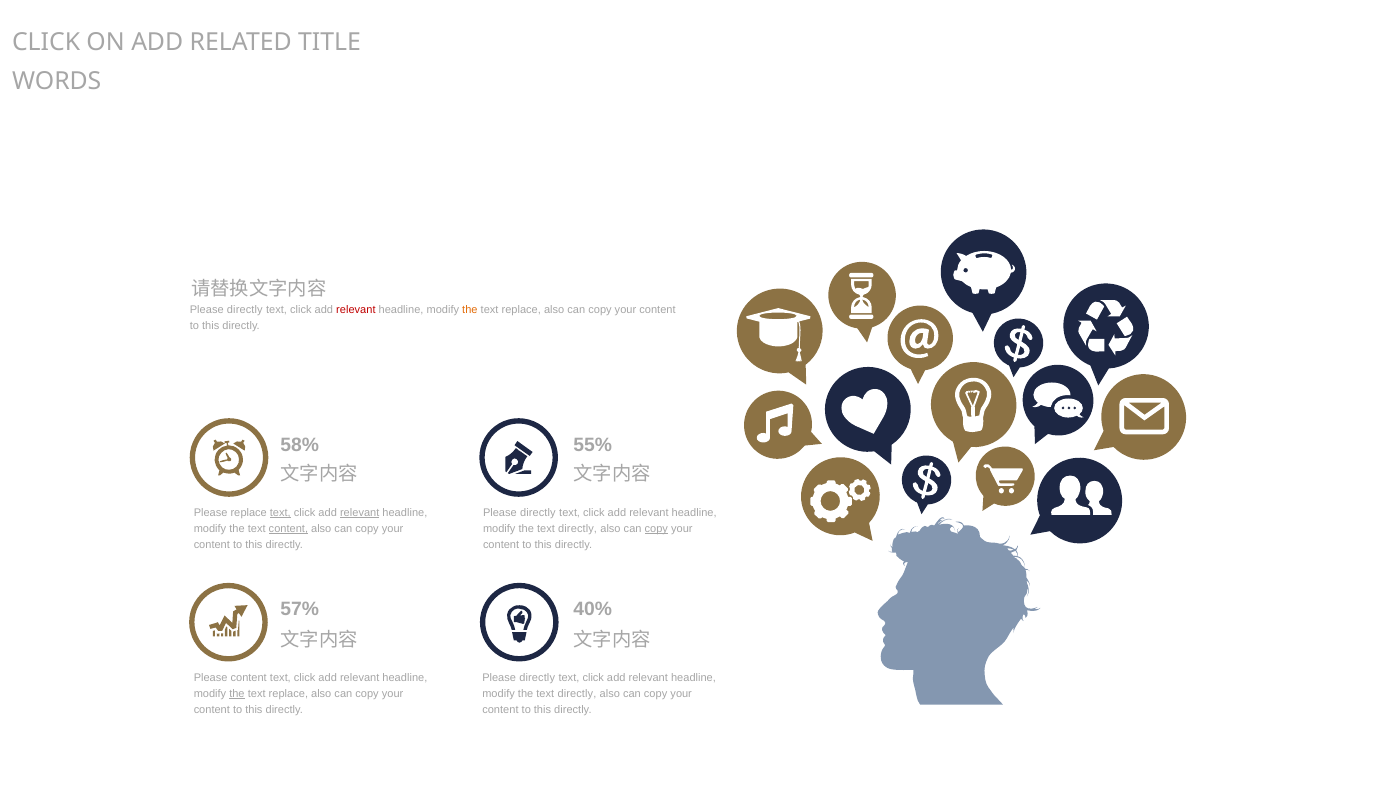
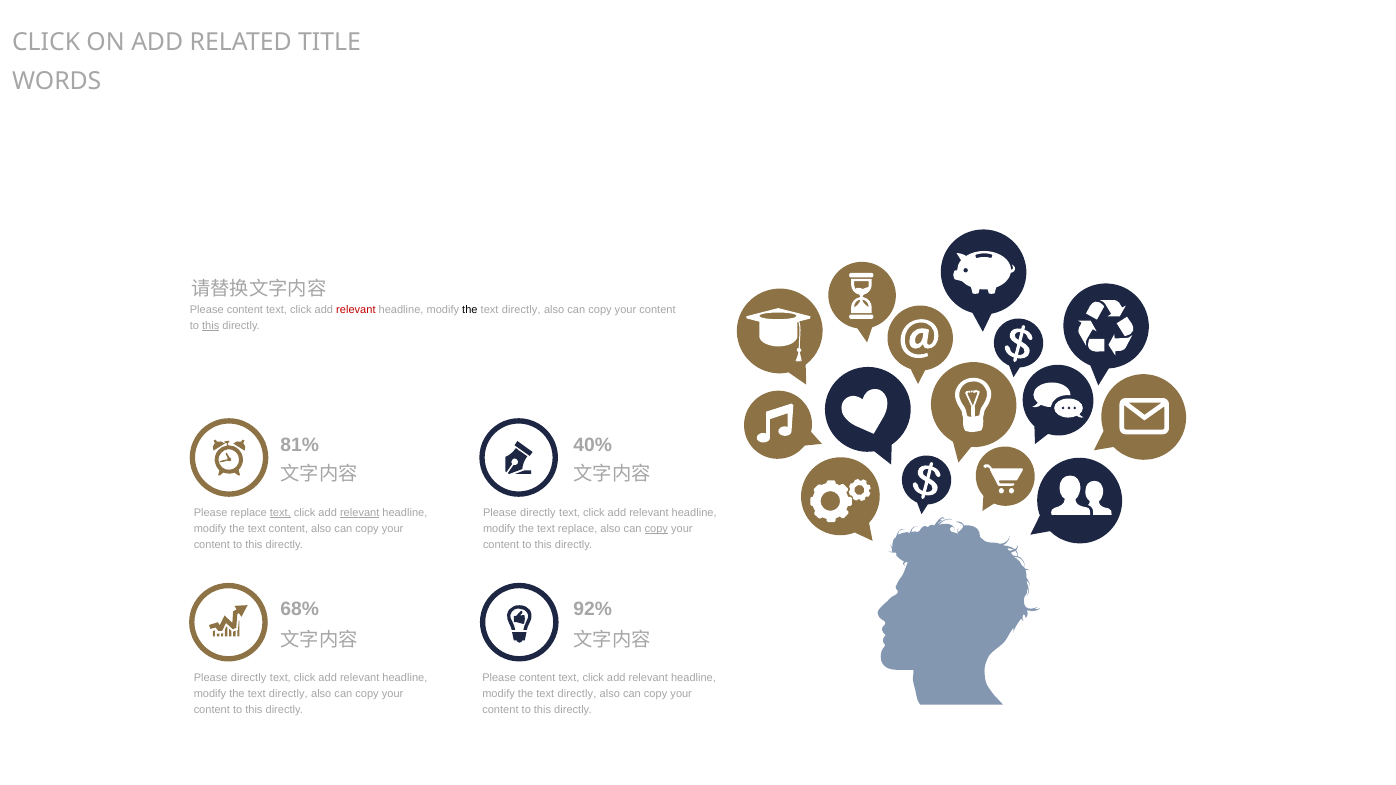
directly: directly -> content (245, 310)
the colour: orange -> black (470, 310)
replace: replace -> directly (521, 310)
this underline: none -> present (211, 326)
58%: 58% -> 81% (300, 445)
55%: 55% -> 40% (593, 445)
content underline: present -> none (288, 529)
directly: directly -> replace (578, 529)
57%: 57% -> 68% (300, 609)
40%: 40% -> 92% (593, 609)
content: content -> directly (249, 678)
directly: directly -> content (537, 678)
the underline: present -> none (237, 694)
replace: replace -> directly (288, 694)
